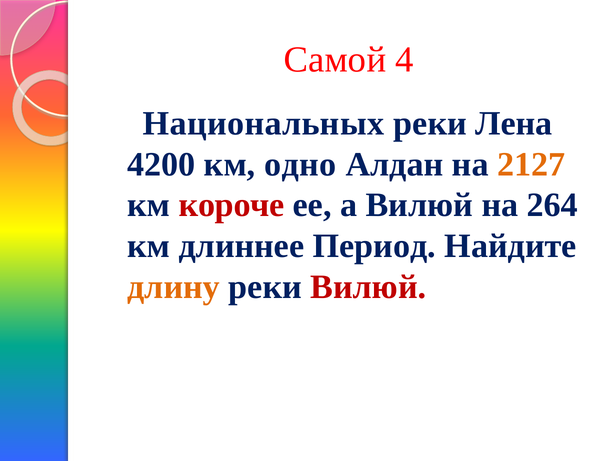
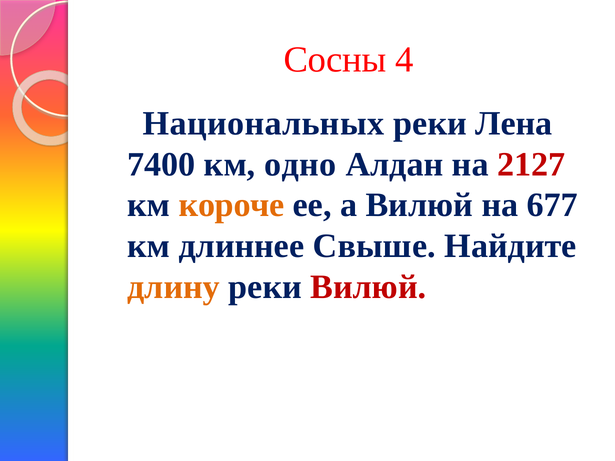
Самой: Самой -> Сосны (335, 59)
4200: 4200 -> 7400 (161, 164)
2127 colour: orange -> red (531, 164)
короче colour: red -> orange (232, 205)
264: 264 -> 677 (552, 205)
Период: Период -> Свыше (374, 246)
